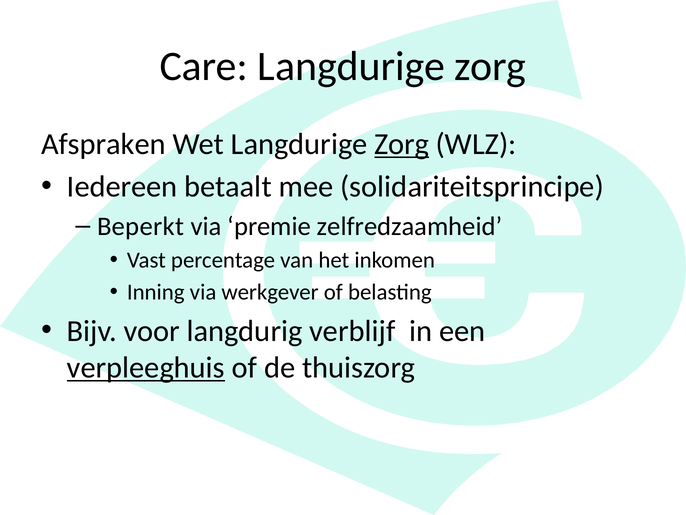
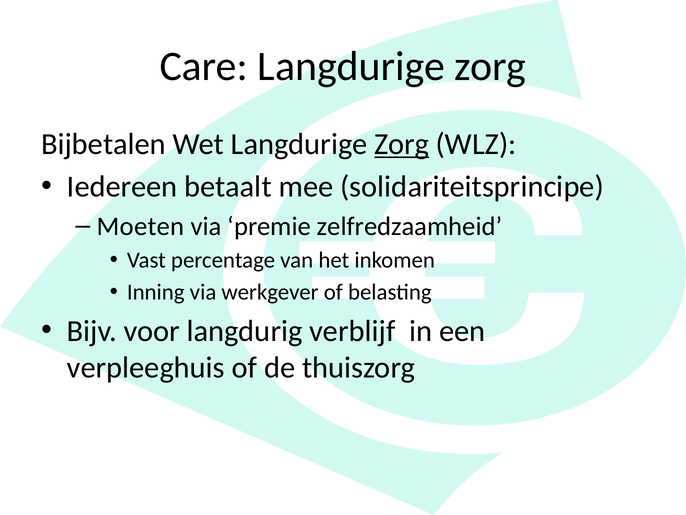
Afspraken: Afspraken -> Bijbetalen (103, 144)
Beperkt: Beperkt -> Moeten (141, 226)
verpleeghuis underline: present -> none (146, 367)
